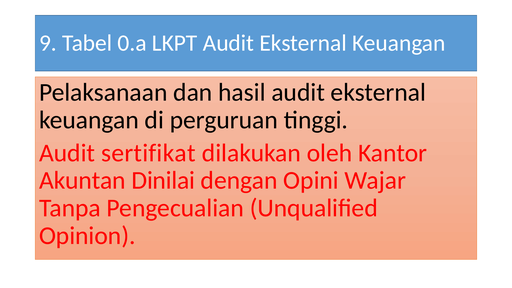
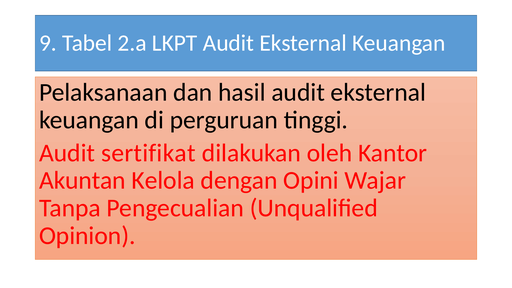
0.a: 0.a -> 2.a (132, 43)
Dinilai: Dinilai -> Kelola (163, 181)
